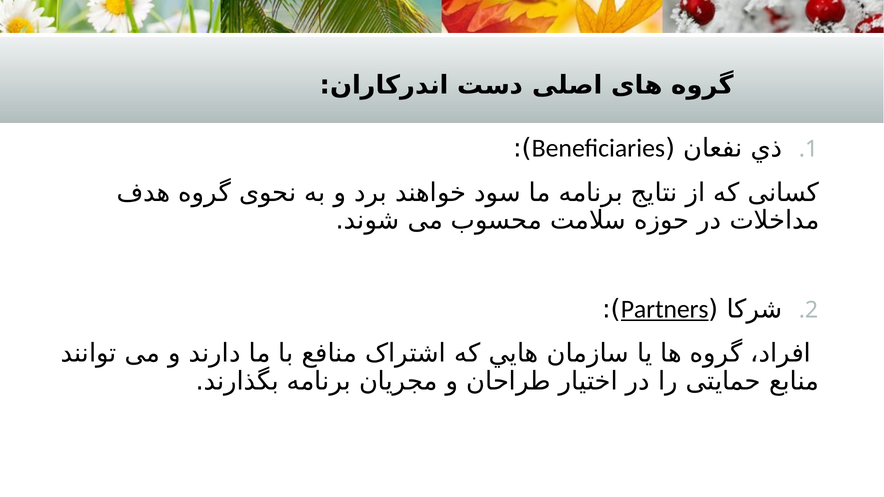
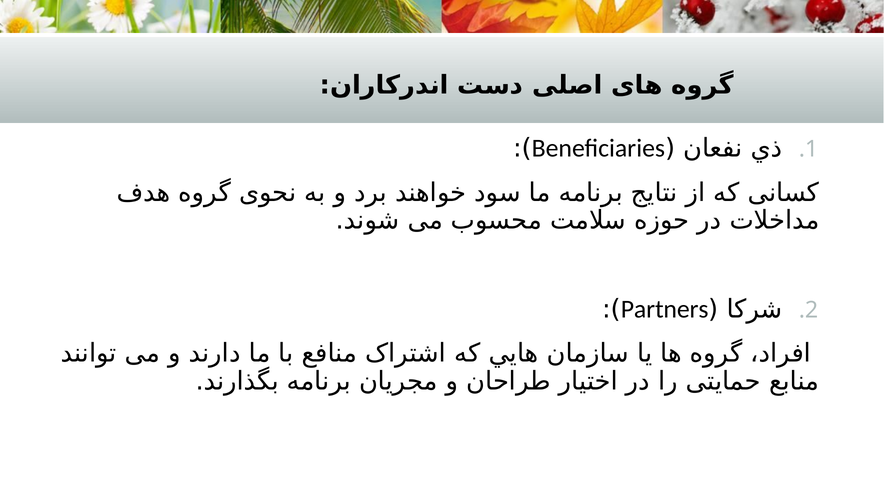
Partners underline: present -> none (665, 309)
